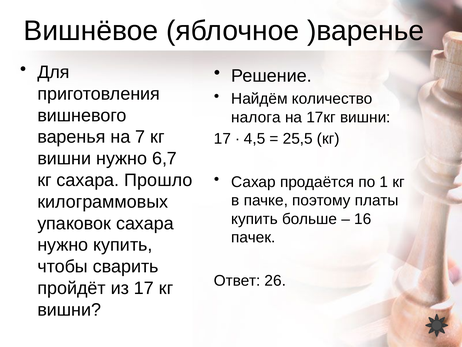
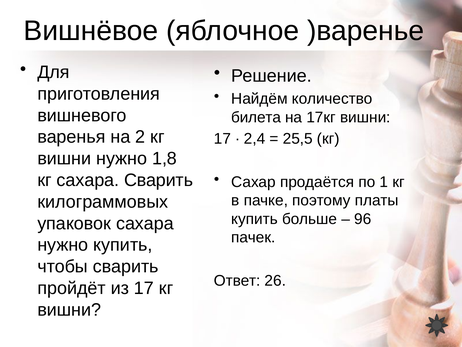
налога: налога -> билета (256, 117)
7: 7 -> 2 (140, 137)
4,5: 4,5 -> 2,4 (255, 139)
6,7: 6,7 -> 1,8 (165, 158)
сахара Прошло: Прошло -> Сварить (159, 180)
16: 16 -> 96 (363, 219)
